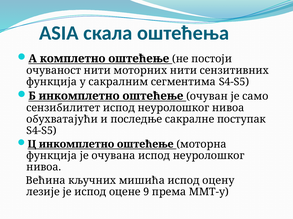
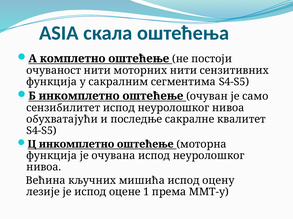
поступак: поступак -> квалитет (241, 120)
9: 9 -> 1 (146, 193)
